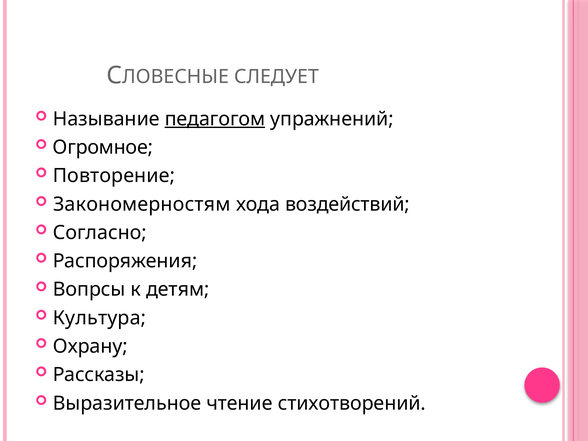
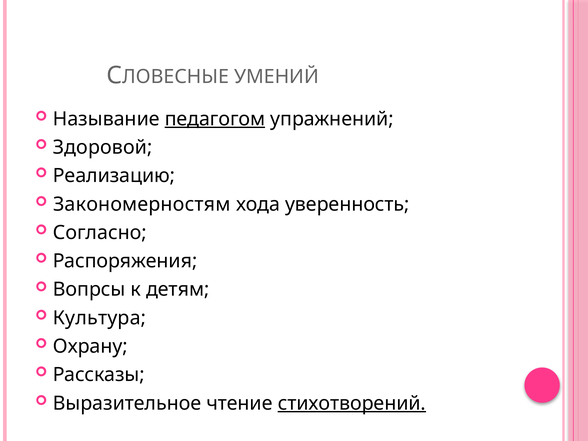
СЛЕДУЕТ: СЛЕДУЕТ -> УМЕНИЙ (276, 77)
Огромное: Огромное -> Здоровой (103, 147)
Повторение: Повторение -> Реализацию (114, 176)
воздействий: воздействий -> уверенность (347, 204)
стихотворений underline: none -> present (352, 403)
